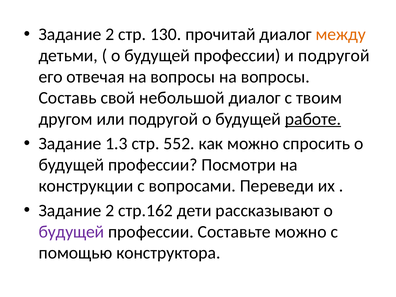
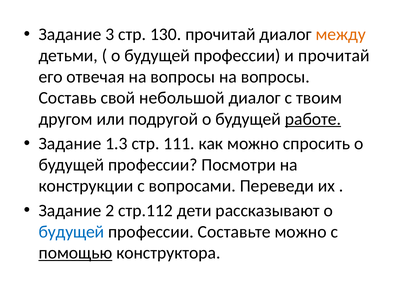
2: 2 -> 3 (110, 34)
и подругой: подругой -> прочитай (334, 56)
552: 552 -> 111 (179, 144)
стр.162: стр.162 -> стр.112 (146, 211)
будущей colour: purple -> blue (71, 232)
помощью underline: none -> present (75, 253)
